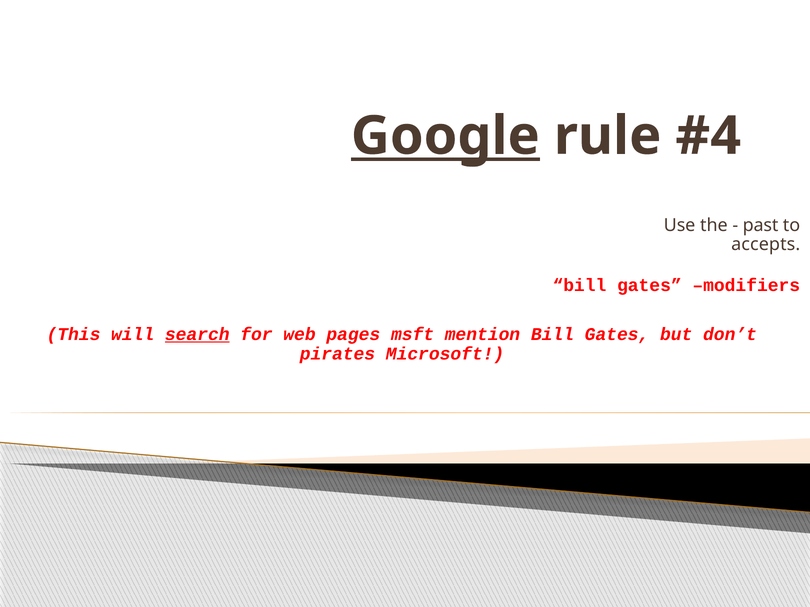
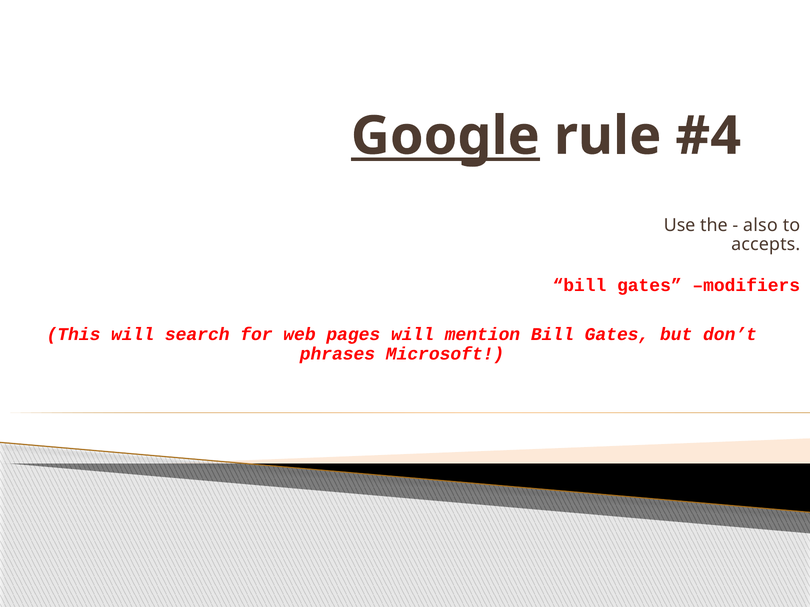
past: past -> also (760, 225)
search underline: present -> none (197, 335)
pages msft: msft -> will (413, 335)
pirates: pirates -> phrases (337, 354)
